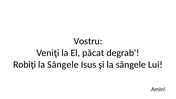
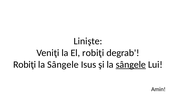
Vostru: Vostru -> Linişte (88, 41)
El păcat: păcat -> robiţi (93, 53)
sângele underline: none -> present (131, 65)
